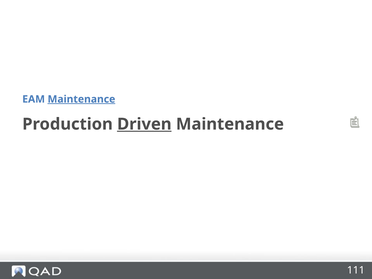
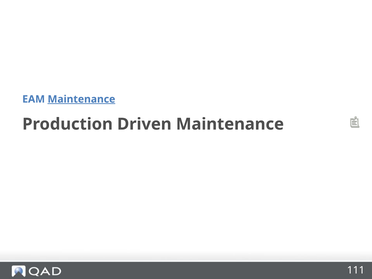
Driven underline: present -> none (144, 124)
